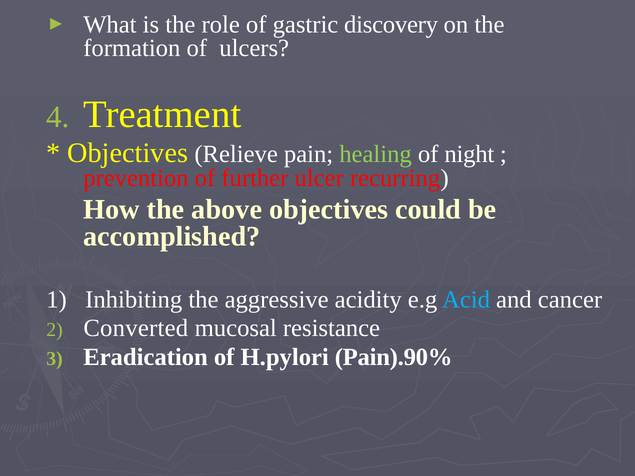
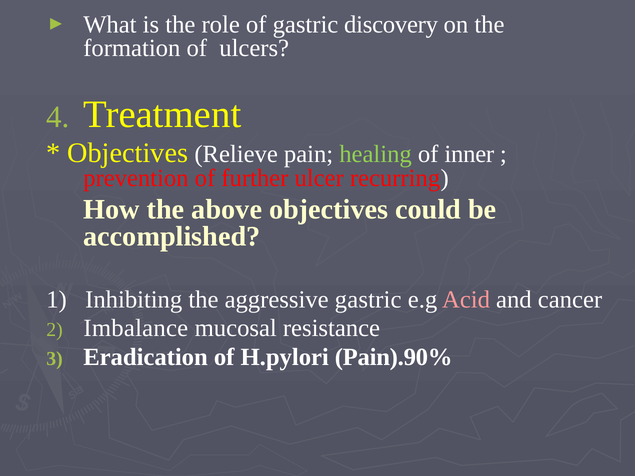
night: night -> inner (469, 154)
aggressive acidity: acidity -> gastric (368, 300)
Acid colour: light blue -> pink (466, 300)
Converted: Converted -> Imbalance (136, 328)
